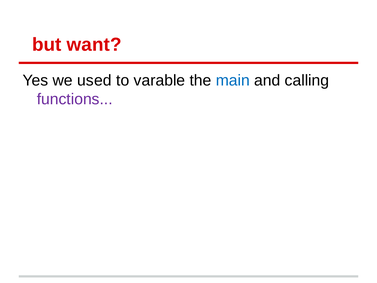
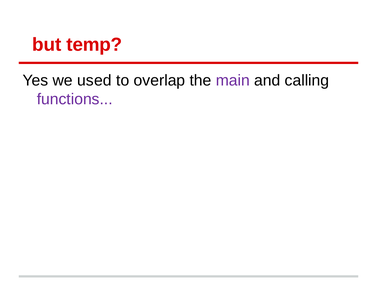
want: want -> temp (94, 45)
varable: varable -> overlap (159, 80)
main colour: blue -> purple (233, 80)
